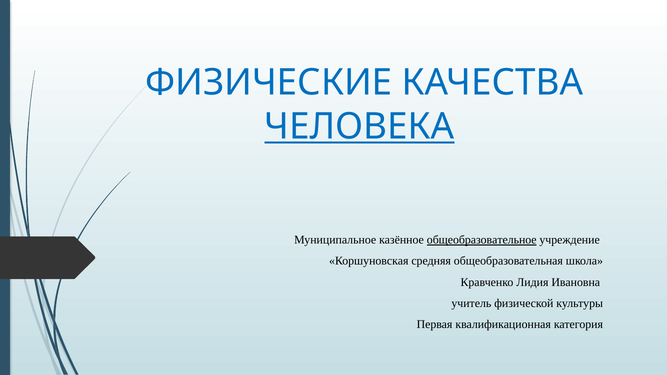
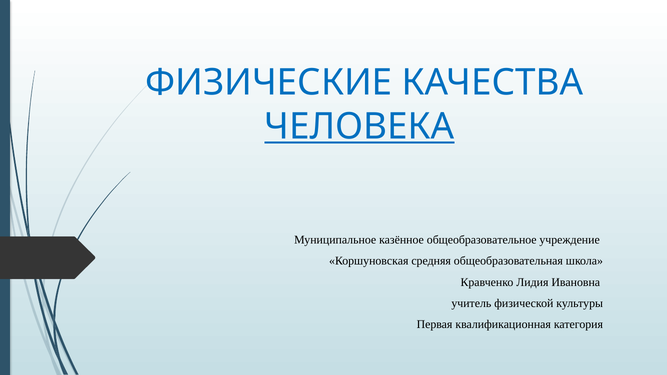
общеобразовательное underline: present -> none (482, 240)
